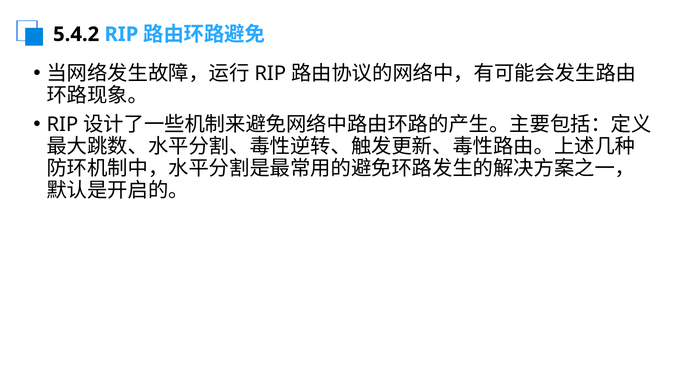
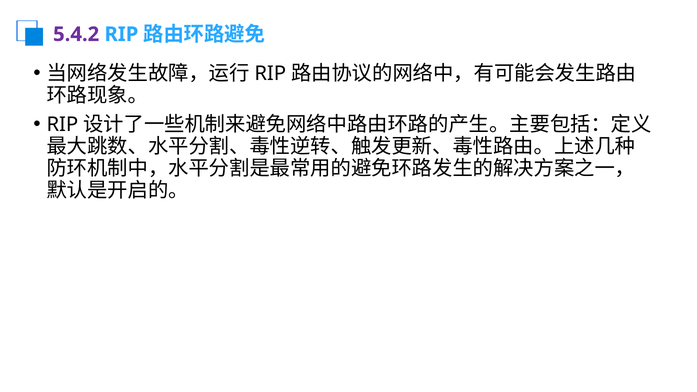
5.4.2 colour: black -> purple (76, 34)
